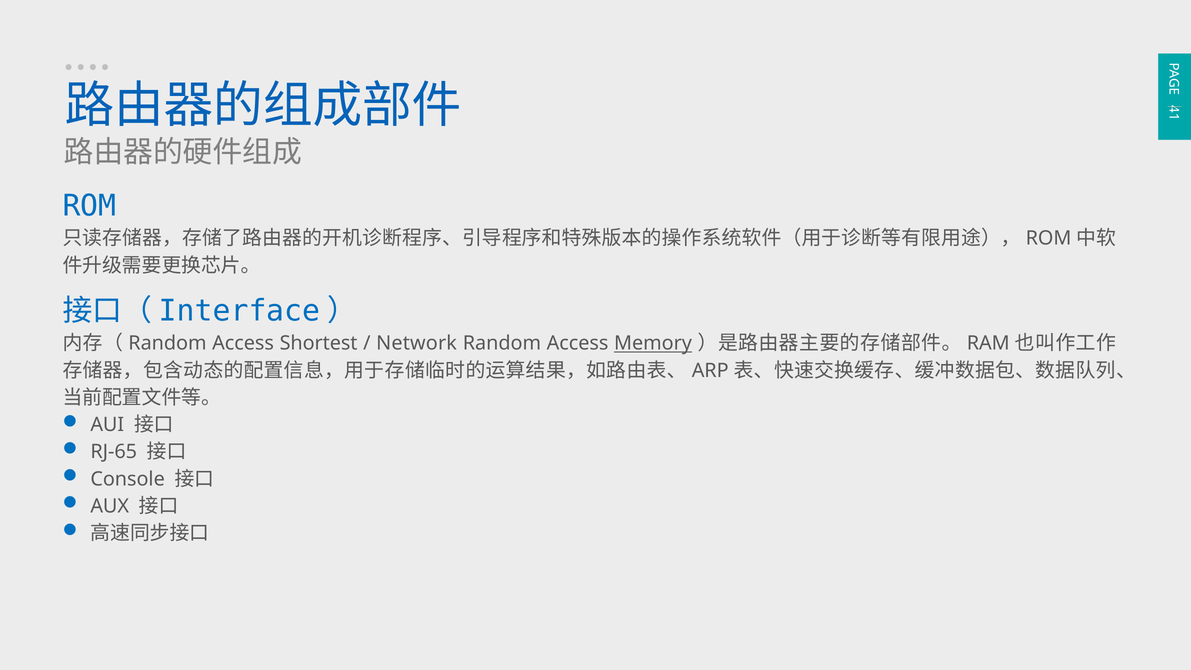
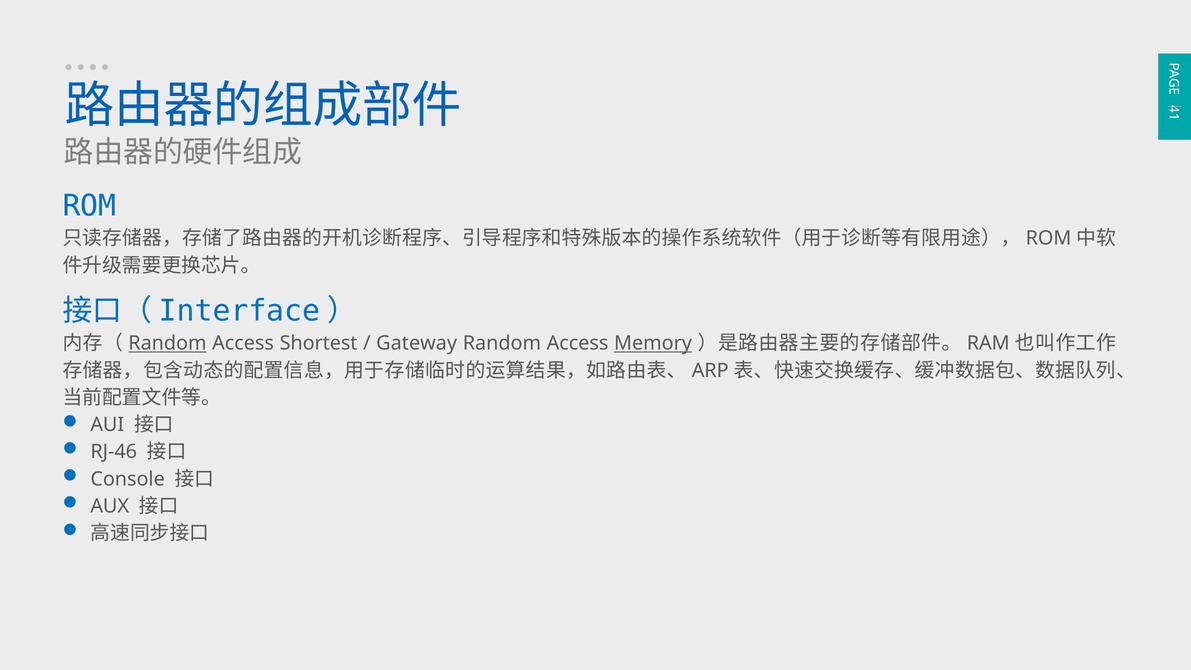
Random underline: none -> present (167, 343)
Network: Network -> Gateway (417, 343)
RJ-65: RJ-65 -> RJ-46 (114, 452)
